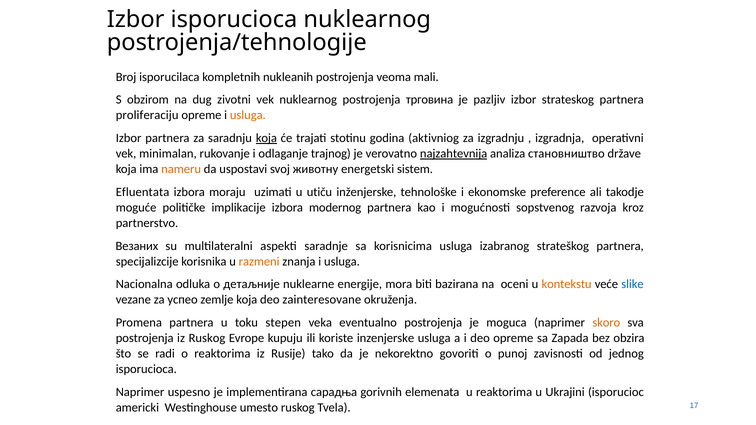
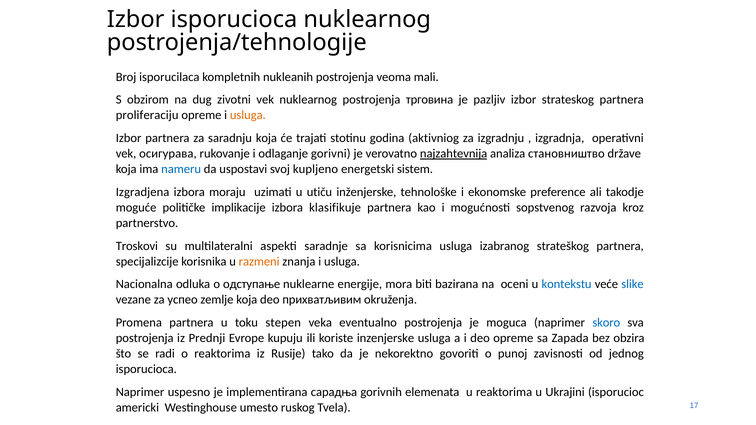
koja underline: present -> none (266, 138)
minimalan: minimalan -> осигурава (168, 154)
trajnog: trajnog -> gorivni (331, 154)
nameru colour: orange -> blue (181, 169)
животну: животну -> kupljeno (315, 169)
Efluentata: Efluentata -> Izgradjena (143, 192)
modernog: modernog -> klasifikuje (335, 208)
Везаних: Везаних -> Troskovi (137, 246)
детаљније: детаљније -> одступање (252, 284)
kontekstu colour: orange -> blue (567, 284)
zainteresovane: zainteresovane -> прихватљивим (322, 300)
skoro colour: orange -> blue (606, 323)
iz Ruskog: Ruskog -> Prednji (207, 338)
